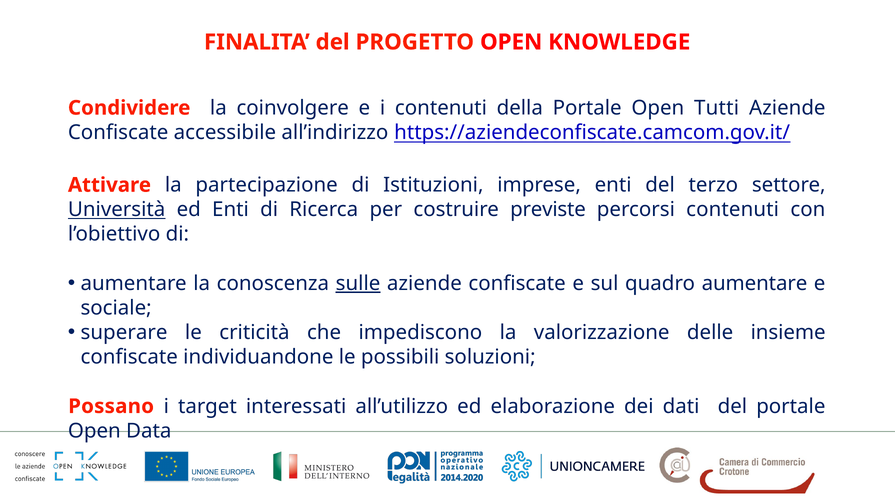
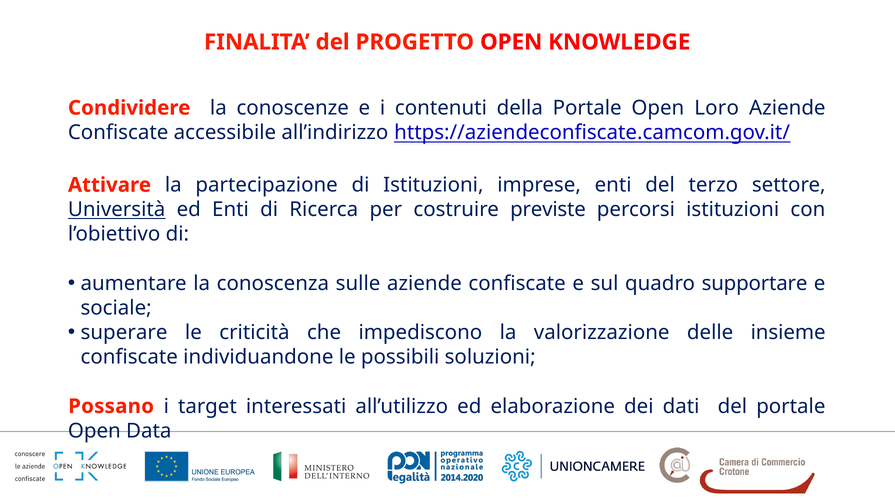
coinvolgere: coinvolgere -> conoscenze (293, 108)
Tutti: Tutti -> Loro (717, 108)
percorsi contenuti: contenuti -> istituzioni (733, 210)
sulle underline: present -> none (358, 284)
quadro aumentare: aumentare -> supportare (755, 284)
